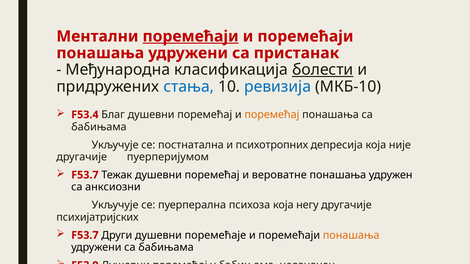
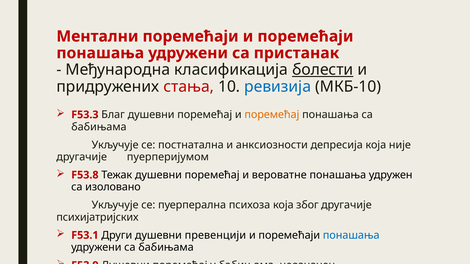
поремећаји underline: present -> none (191, 36)
стања colour: blue -> red (189, 87)
F53.4: F53.4 -> F53.3 (85, 115)
психотропних: психотропних -> анксиозности (272, 145)
F53.7: F53.7 -> F53.8 (85, 175)
анксиозни: анксиозни -> изоловано (113, 187)
негу: негу -> због (307, 205)
F53.7: F53.7 -> F53.1 (85, 236)
поремећаје: поремећаје -> превенцији (215, 236)
понашања colour: orange -> blue (351, 236)
